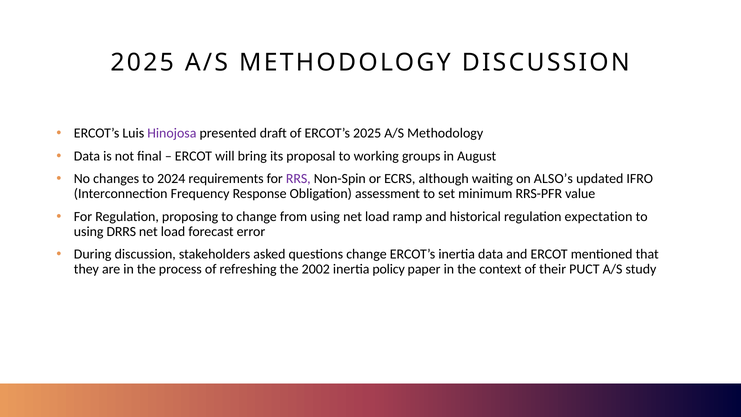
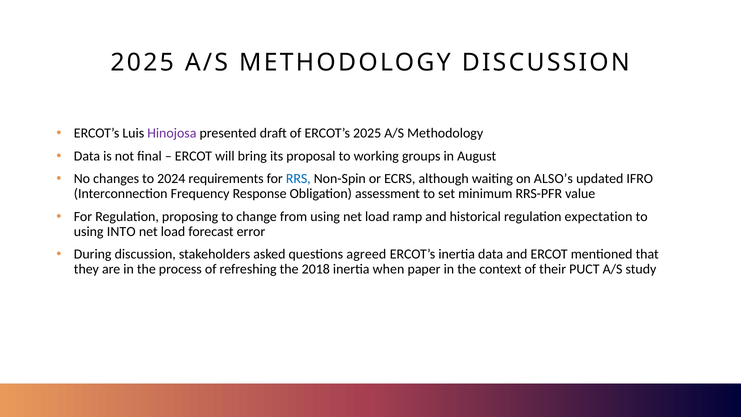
RRS colour: purple -> blue (298, 179)
DRRS: DRRS -> INTO (121, 231)
questions change: change -> agreed (366, 254)
2002: 2002 -> 2018 (316, 269)
policy: policy -> when (389, 269)
